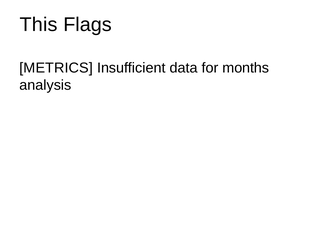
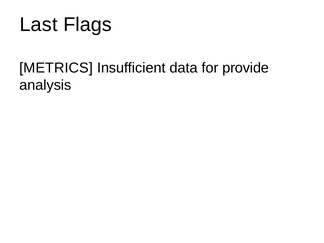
This: This -> Last (39, 25)
months: months -> provide (246, 68)
